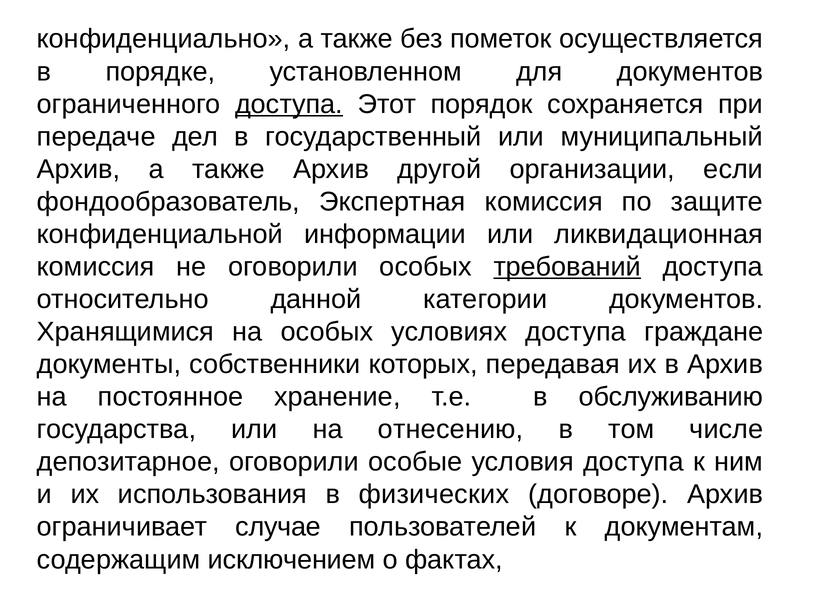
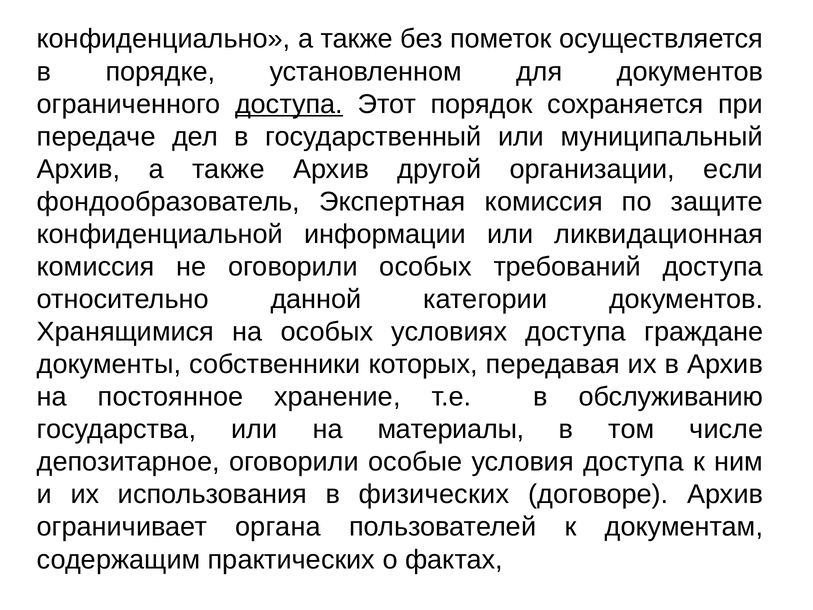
требований underline: present -> none (567, 267)
отнесению: отнесению -> материалы (451, 429)
случае: случае -> органа (278, 527)
исключением: исключением -> практических (291, 559)
